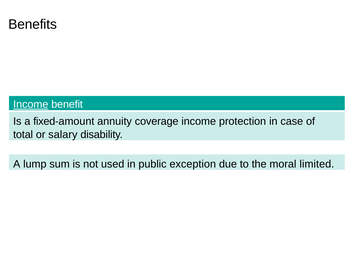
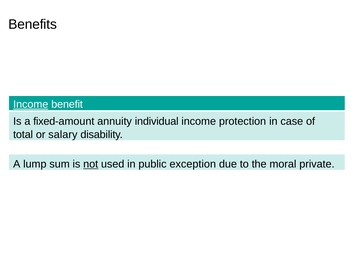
coverage: coverage -> individual (157, 121)
not underline: none -> present (91, 164)
limited: limited -> private (317, 164)
